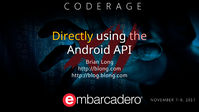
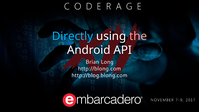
Directly colour: yellow -> light blue (73, 36)
